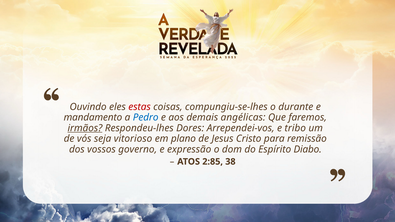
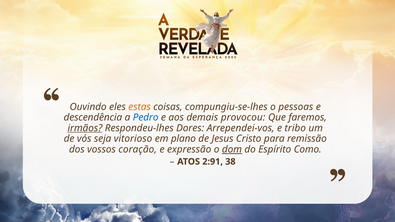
estas colour: red -> orange (140, 107)
durante: durante -> pessoas (296, 107)
mandamento: mandamento -> descendência (93, 118)
angélicas: angélicas -> provocou (243, 118)
governo: governo -> coração (138, 149)
dom underline: none -> present (232, 149)
Diabo: Diabo -> Como (308, 149)
2:85: 2:85 -> 2:91 (213, 162)
